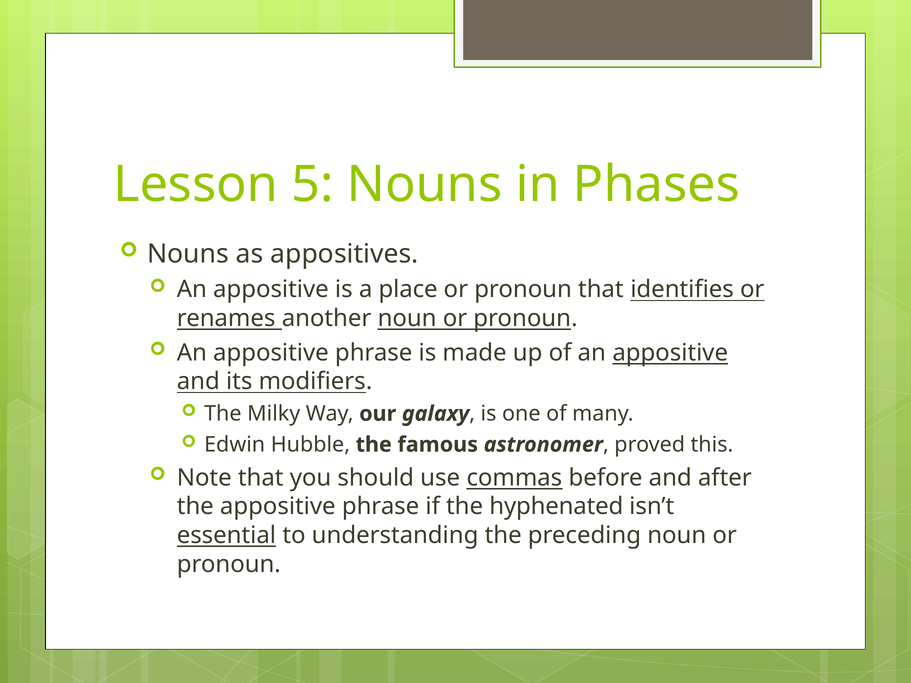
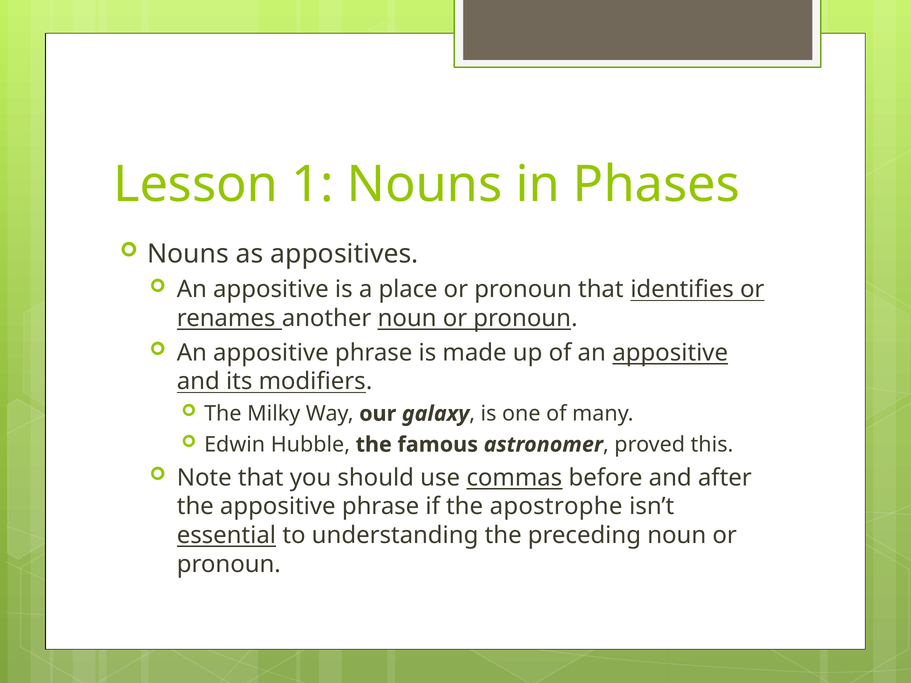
5: 5 -> 1 (313, 185)
hyphenated: hyphenated -> apostrophe (556, 507)
